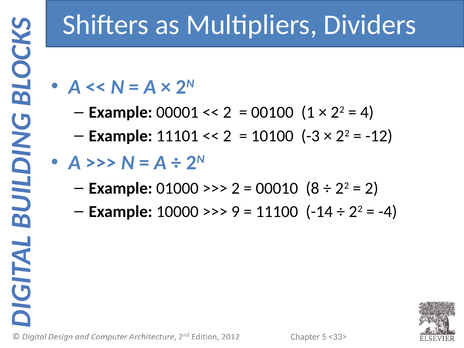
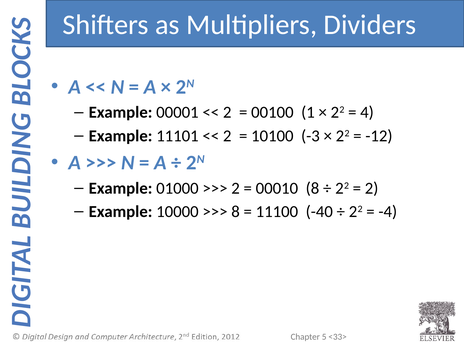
9: 9 -> 8 (236, 212)
-14: -14 -> -40 (319, 212)
